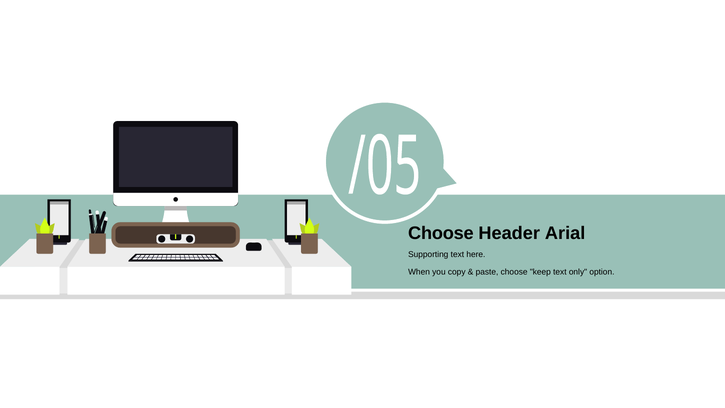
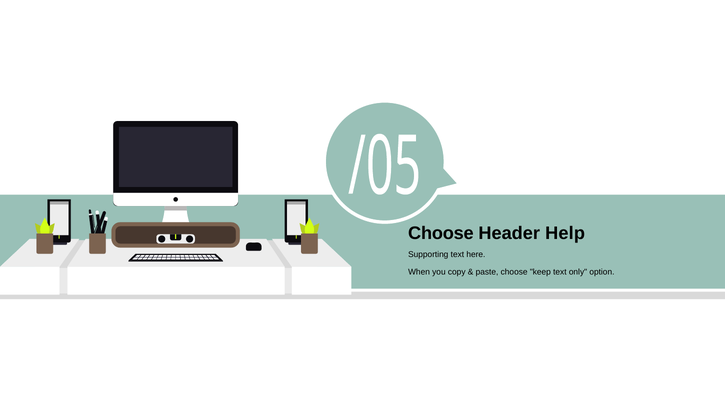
Arial: Arial -> Help (565, 233)
